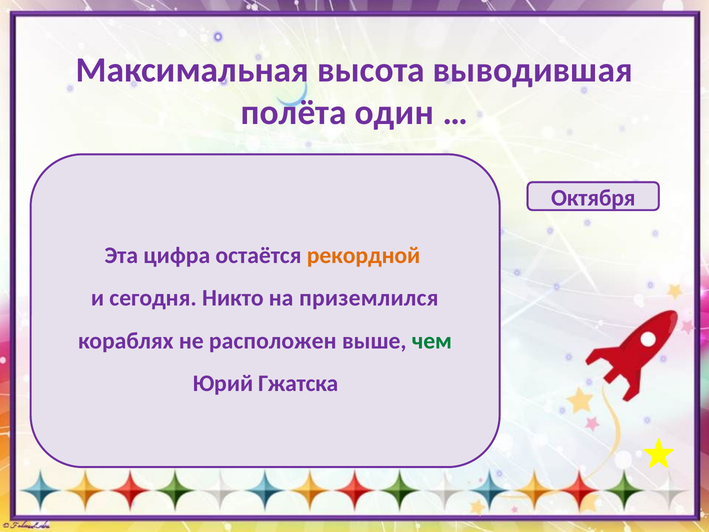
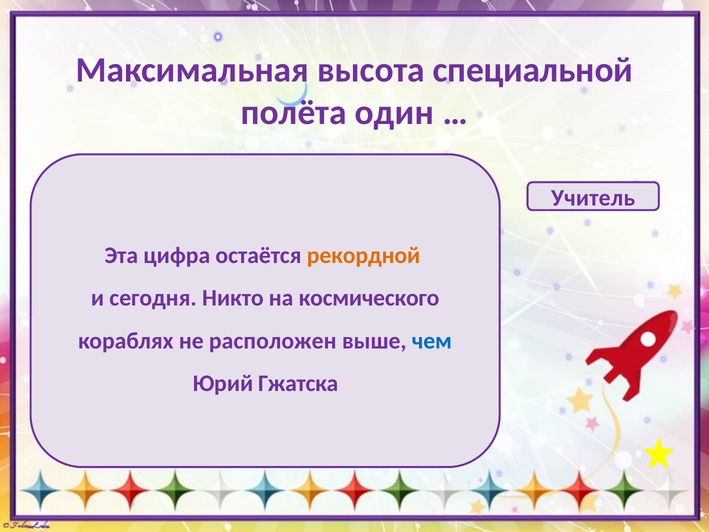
выводившая: выводившая -> специальной (533, 70)
Октября: Октября -> Учитель (593, 198)
приземлился: приземлился -> космического (369, 298)
чем colour: green -> blue (432, 341)
